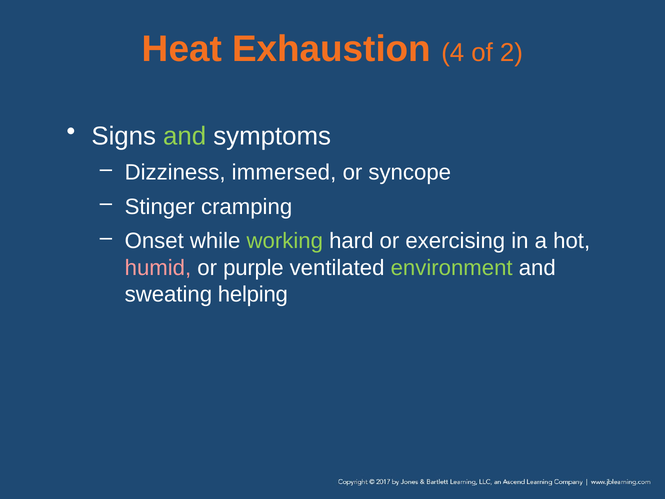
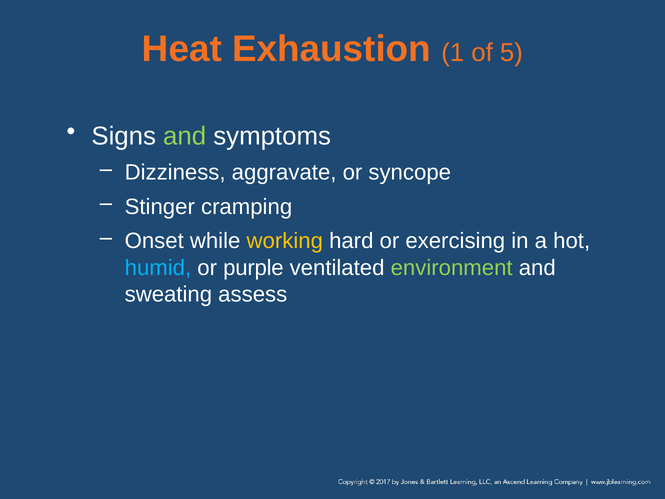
4: 4 -> 1 (453, 53)
2: 2 -> 5 (511, 53)
immersed: immersed -> aggravate (284, 172)
working colour: light green -> yellow (285, 241)
humid colour: pink -> light blue (158, 268)
helping: helping -> assess (253, 294)
